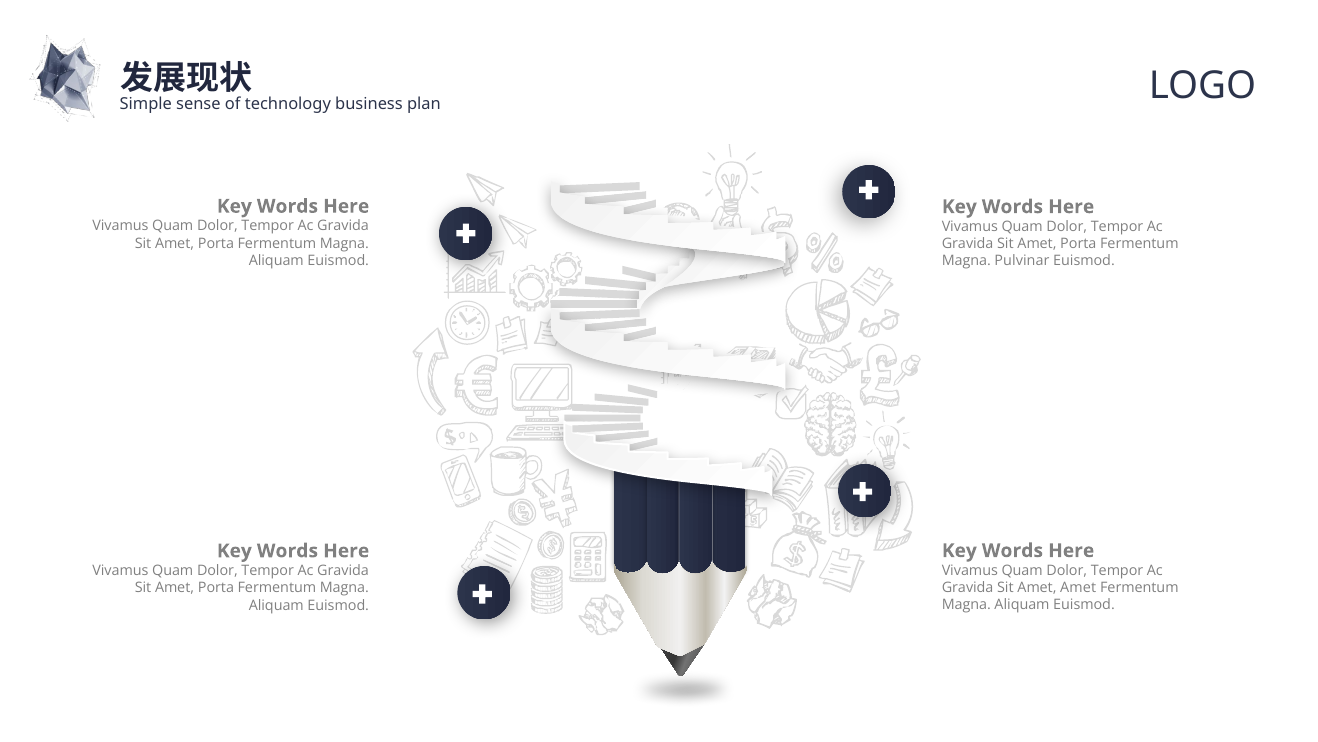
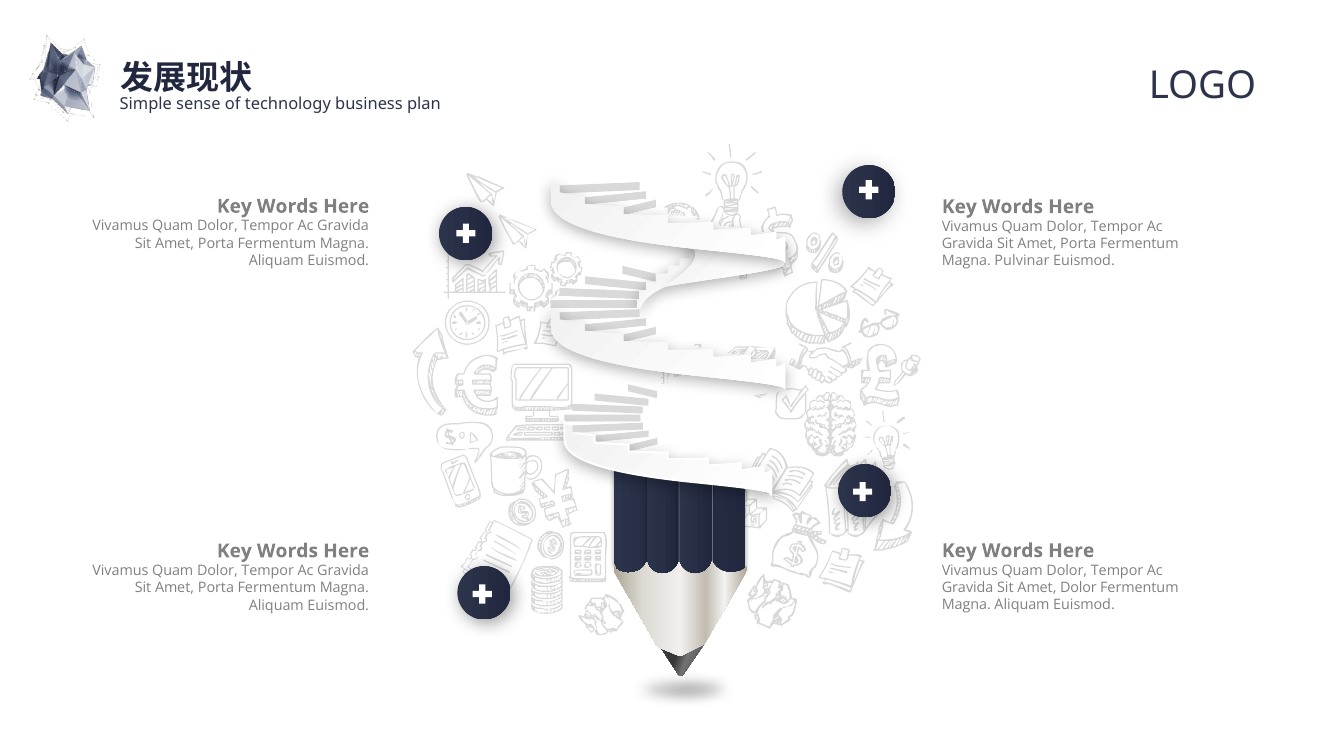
Amet Amet: Amet -> Dolor (1078, 587)
